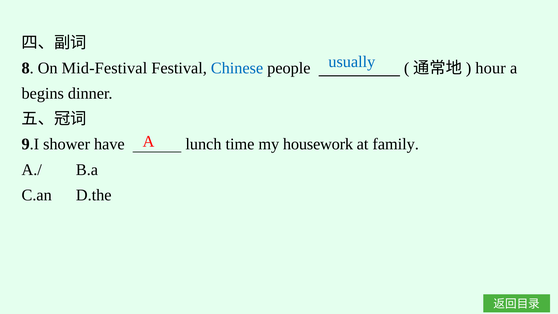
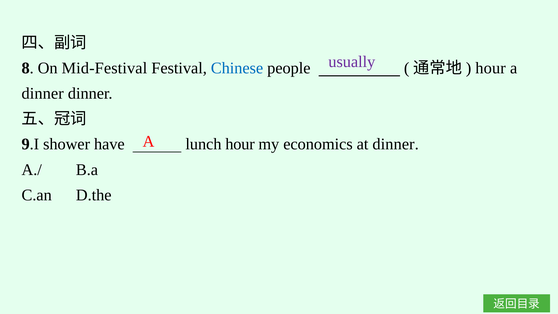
usually colour: blue -> purple (352, 62)
begins: begins -> dinner (43, 93)
lunch time: time -> hour (240, 144)
housework: housework -> economics (318, 144)
at family: family -> dinner (396, 144)
